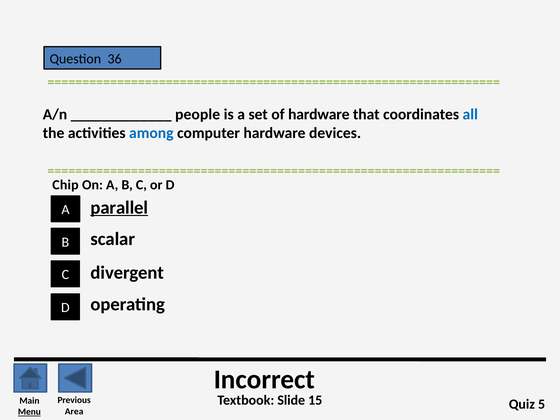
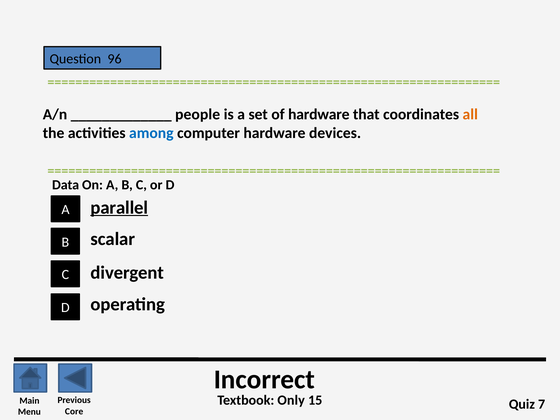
36: 36 -> 96 (115, 59)
all colour: blue -> orange (470, 114)
Chip: Chip -> Data (66, 185)
Slide: Slide -> Only (291, 400)
5: 5 -> 7 (542, 404)
Area: Area -> Core (74, 411)
Menu underline: present -> none (29, 412)
